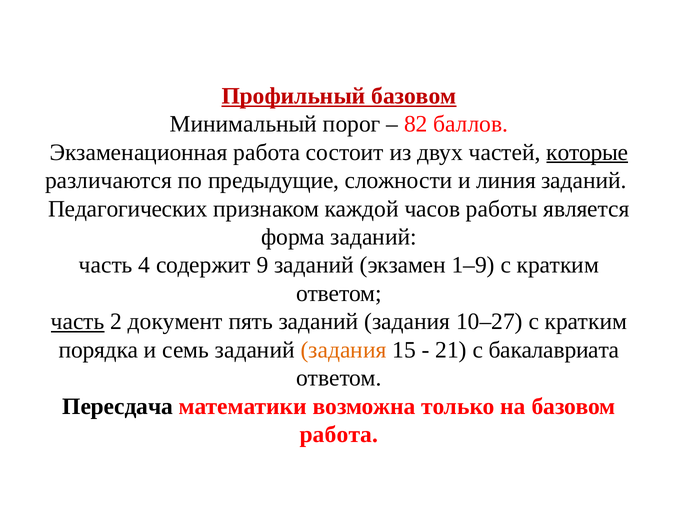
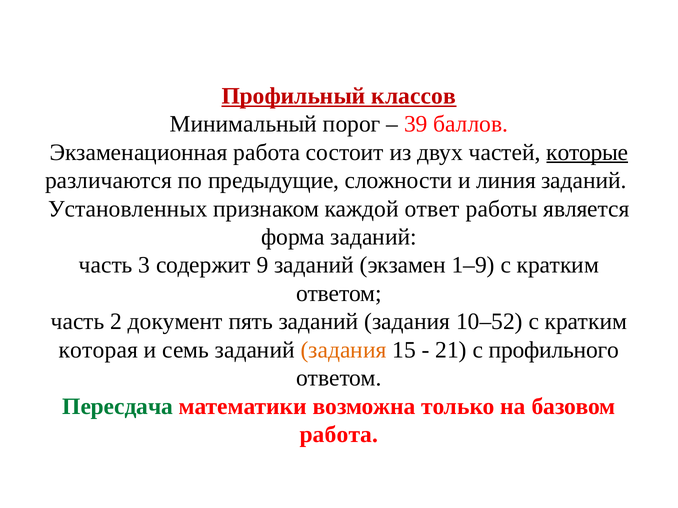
Профильный базовом: базовом -> классов (414, 96)
82: 82 -> 39 (416, 124)
Педагогических: Педагогических -> Установленных (128, 209)
часов: часов -> ответ (432, 209)
4: 4 -> 3 (144, 265)
часть underline: present -> none (78, 322)
10–27: 10–27 -> 10–52 (489, 322)
порядка: порядка -> которая (98, 350)
бакалавриата: бакалавриата -> профильного (554, 350)
Пересдача colour: black -> green (118, 407)
